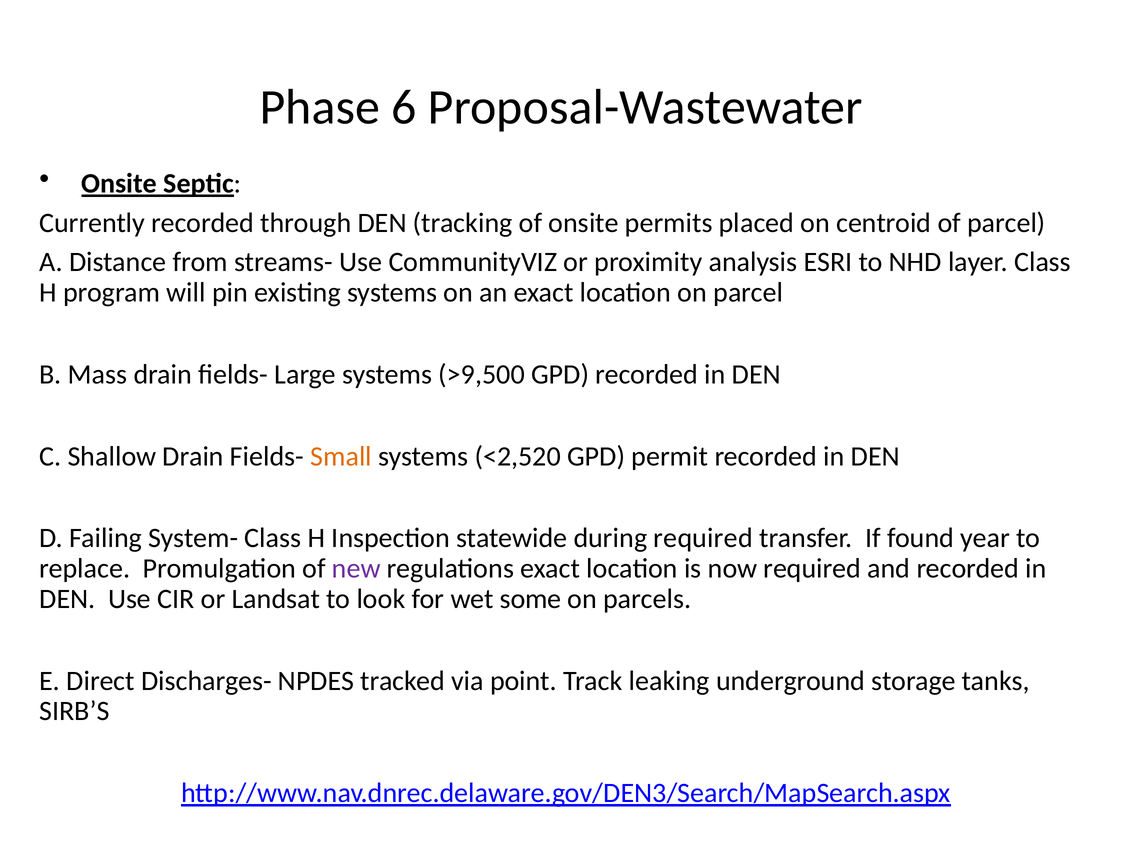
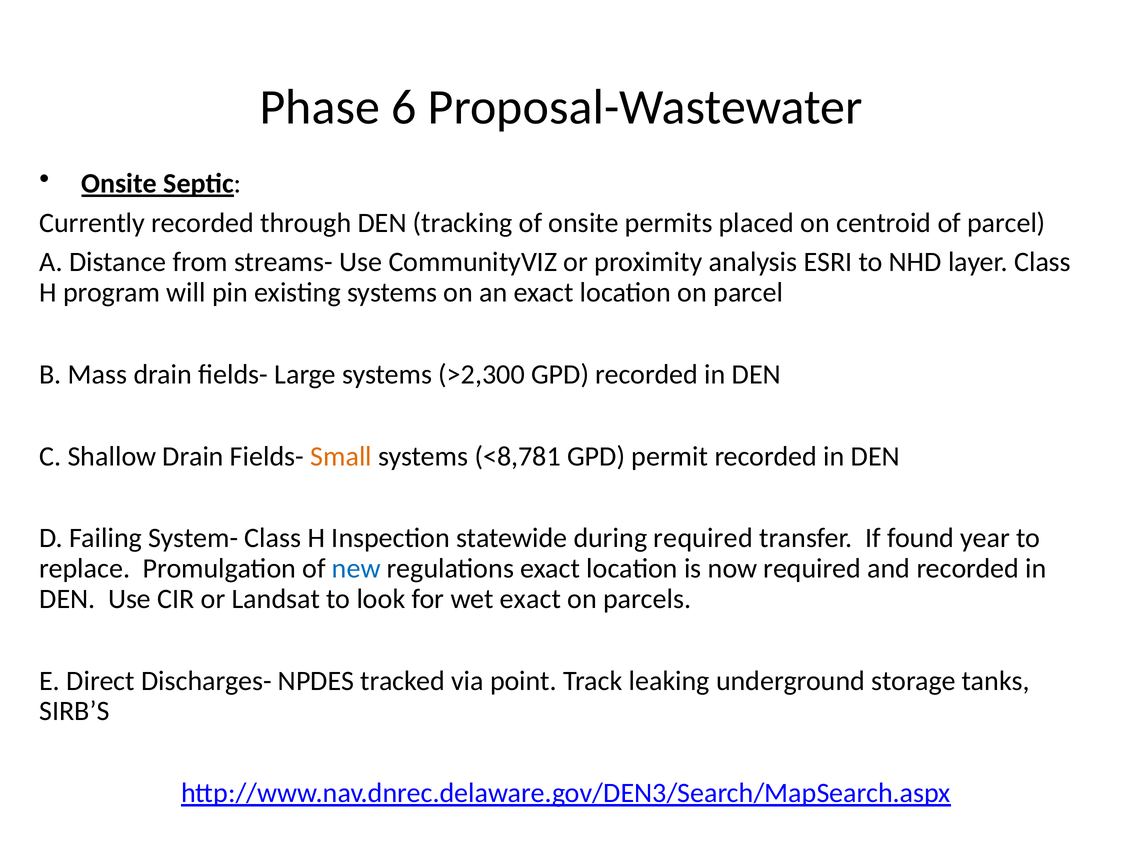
>9,500: >9,500 -> >2,300 (482, 374)
<2,520: <2,520 -> <8,781 (518, 456)
new colour: purple -> blue (356, 569)
wet some: some -> exact (530, 599)
